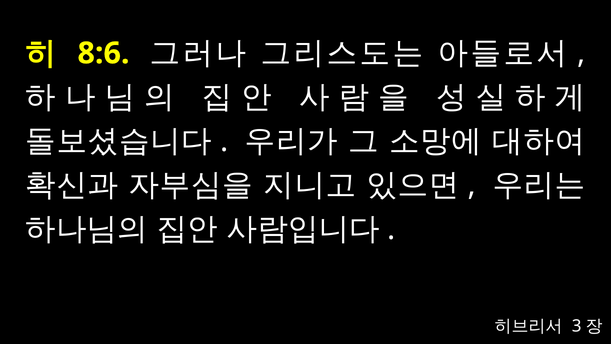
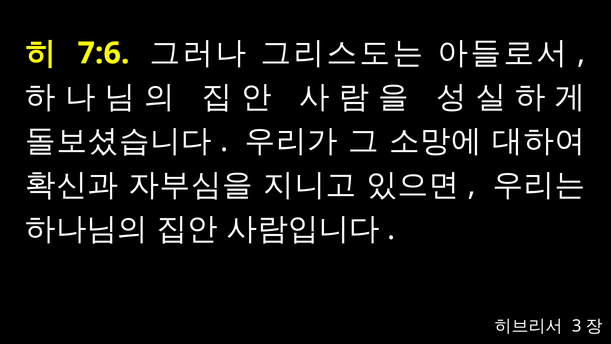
8:6: 8:6 -> 7:6 (104, 53)
